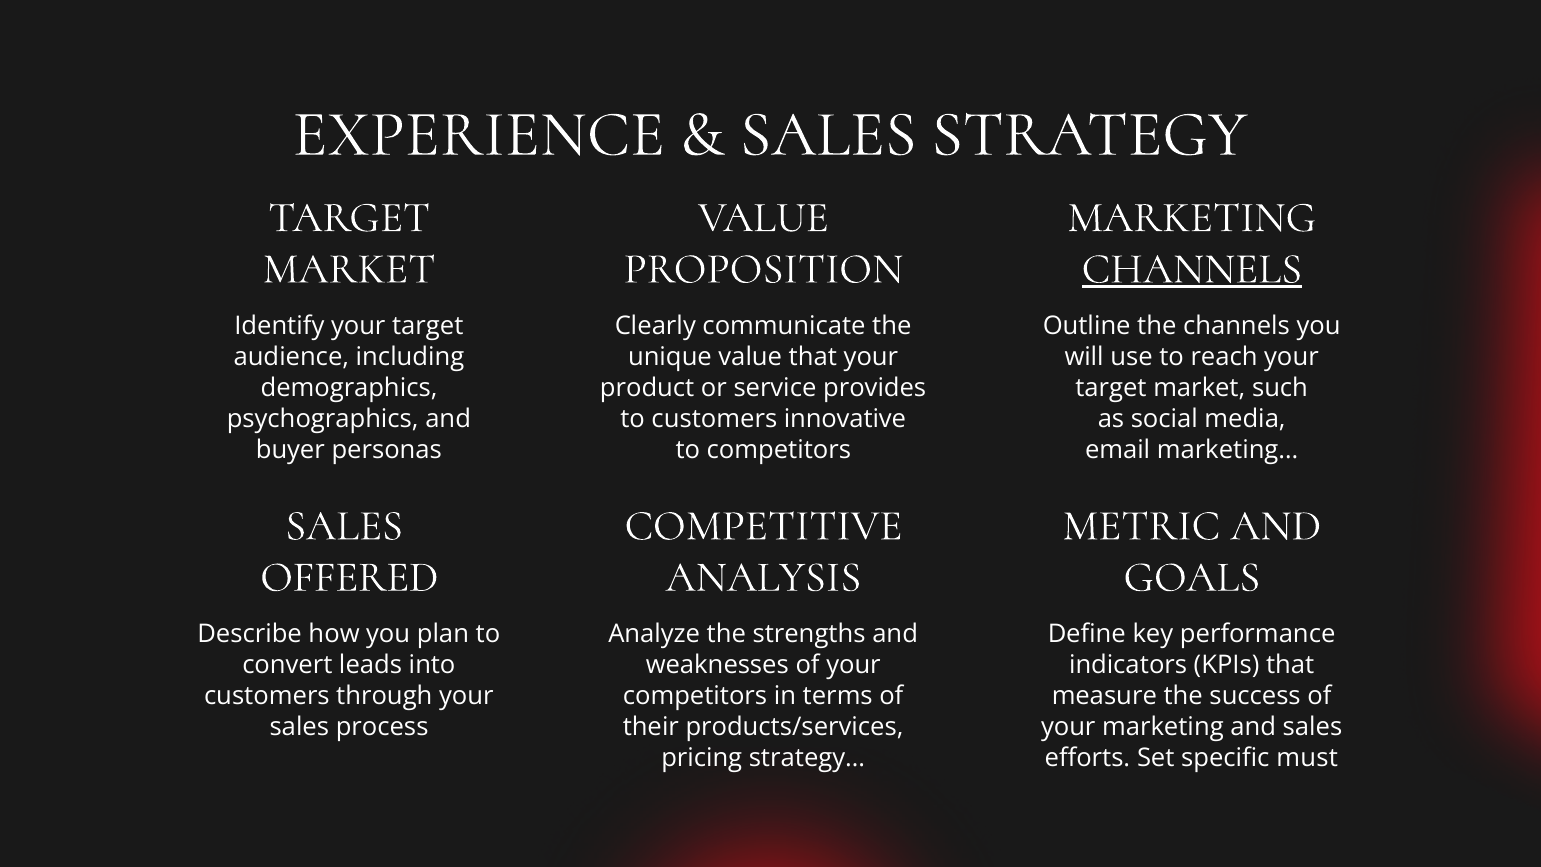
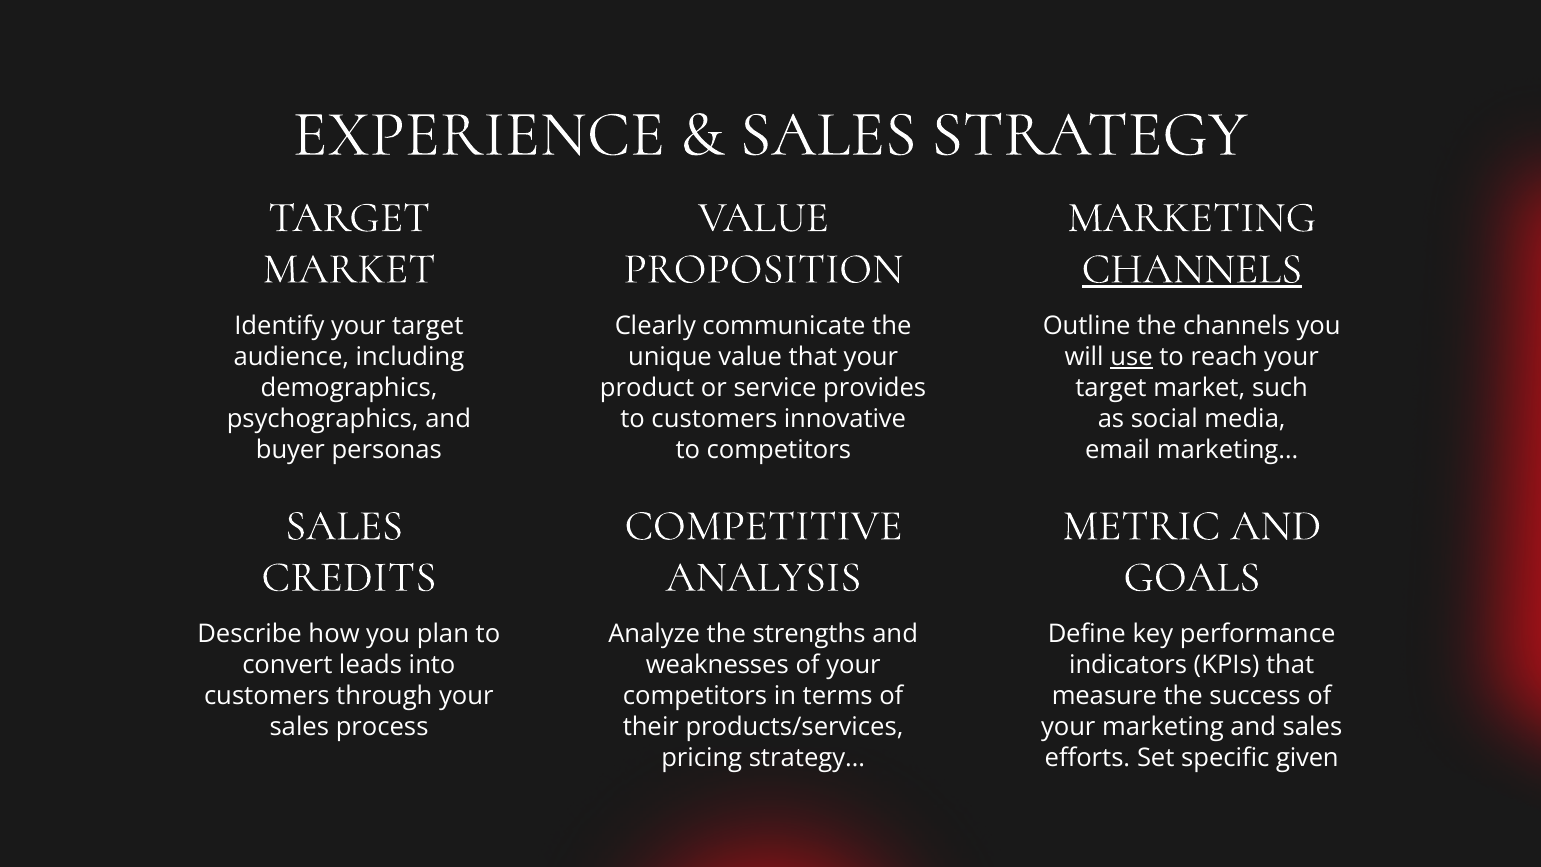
use underline: none -> present (1132, 357)
OFFERED: OFFERED -> CREDITS (349, 576)
must: must -> given (1307, 758)
